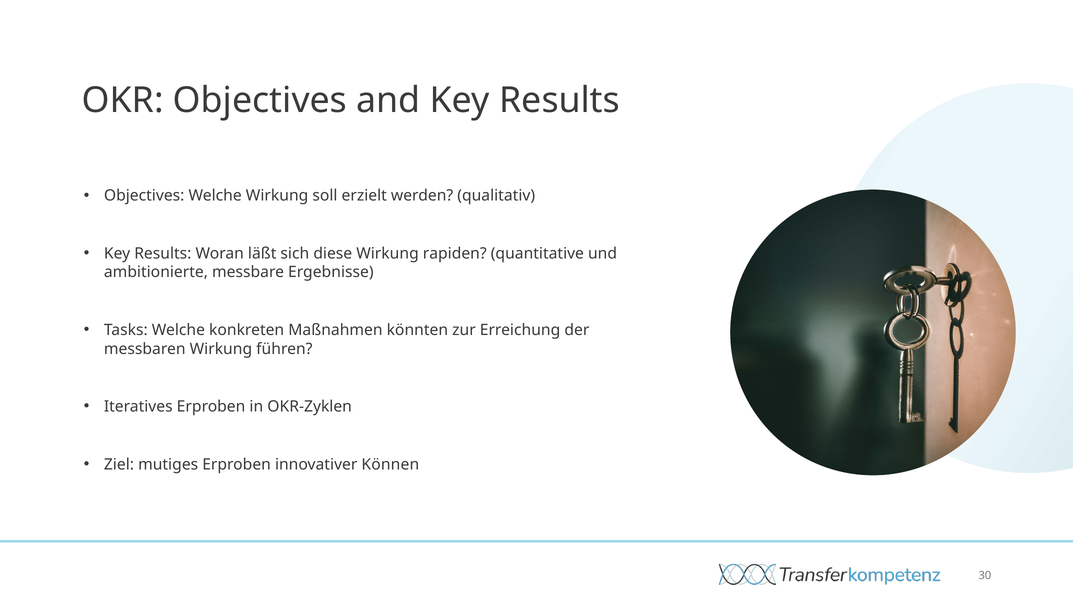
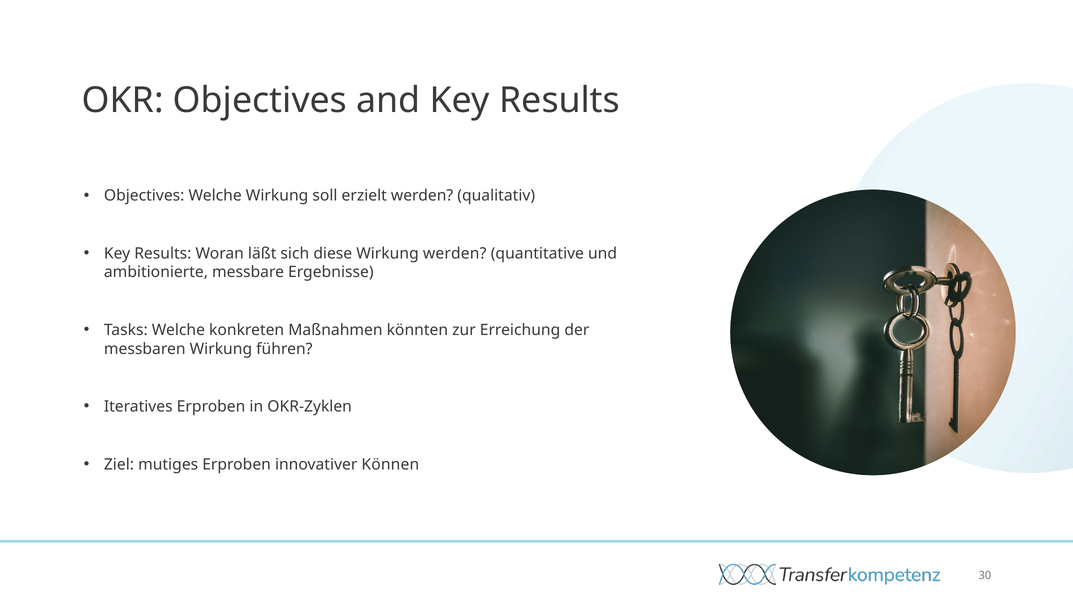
Wirkung rapiden: rapiden -> werden (455, 253)
